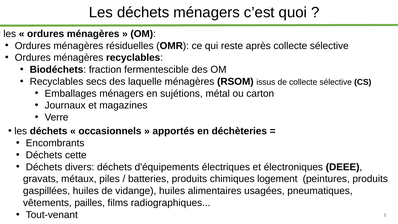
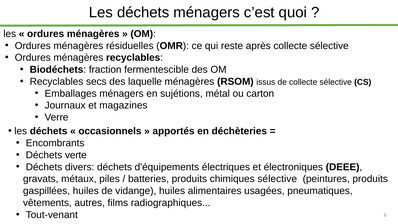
cette: cette -> verte (76, 155)
chimiques logement: logement -> sélective (277, 179)
pailles: pailles -> autres (90, 203)
